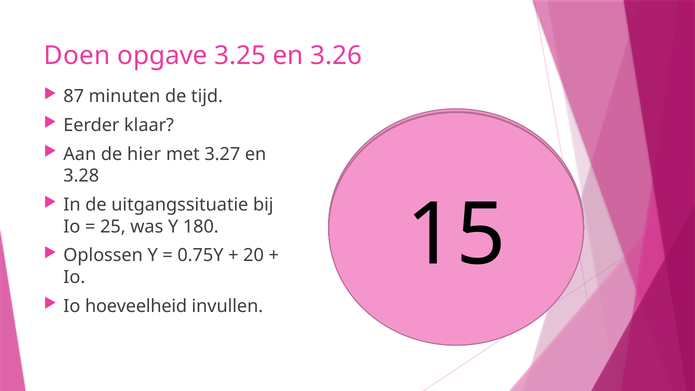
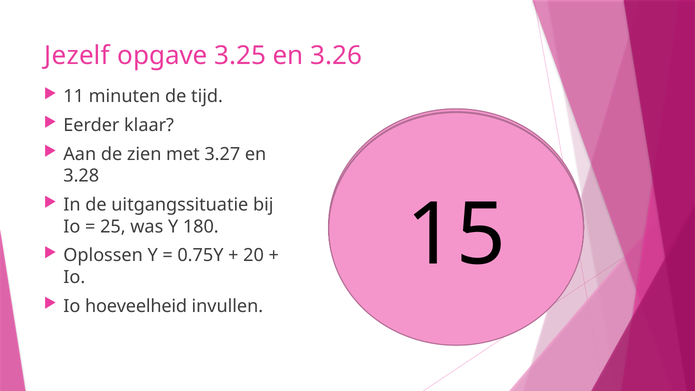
Doen: Doen -> Jezelf (77, 56)
87: 87 -> 11 (74, 96)
hier: hier -> zien (144, 154)
